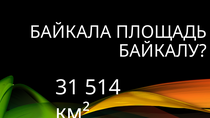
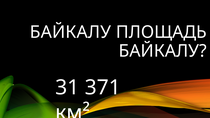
БАЙКАЛА: БАЙКАЛА -> БАЙКАЛУ (70, 32)
514: 514 -> 371 (103, 88)
